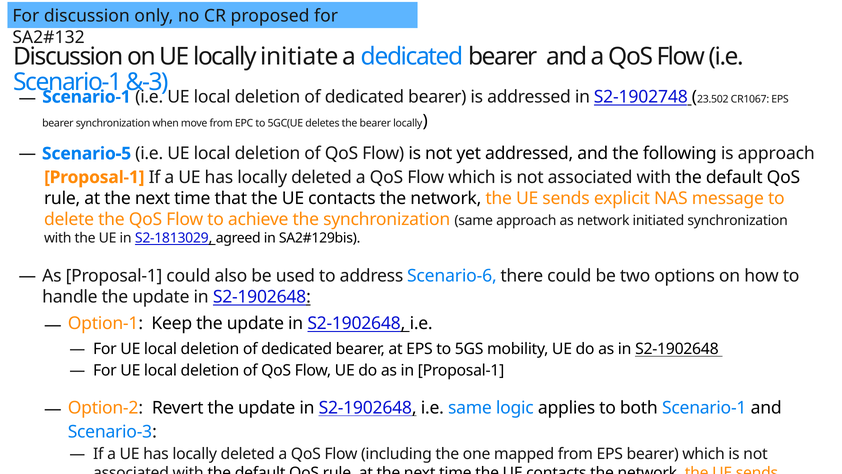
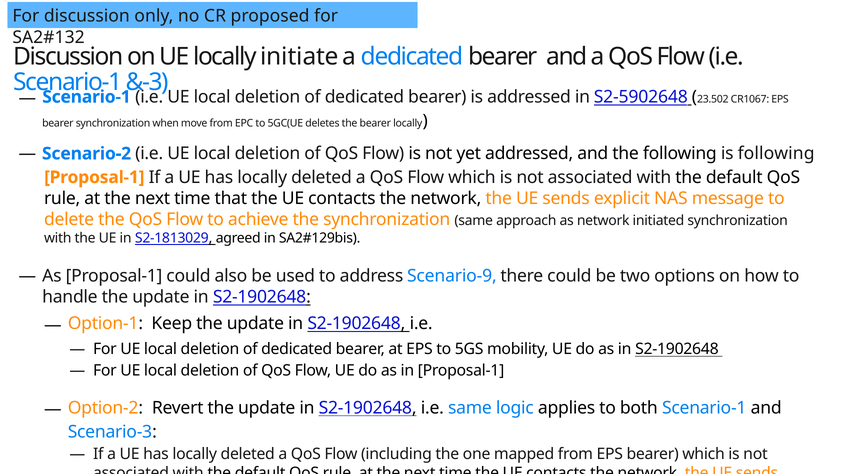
S2-1902748: S2-1902748 -> S2-5902648 (641, 97)
Scenario-5: Scenario-5 -> Scenario-2 (87, 153)
is approach: approach -> following (776, 153)
Scenario-6: Scenario-6 -> Scenario-9 (452, 276)
